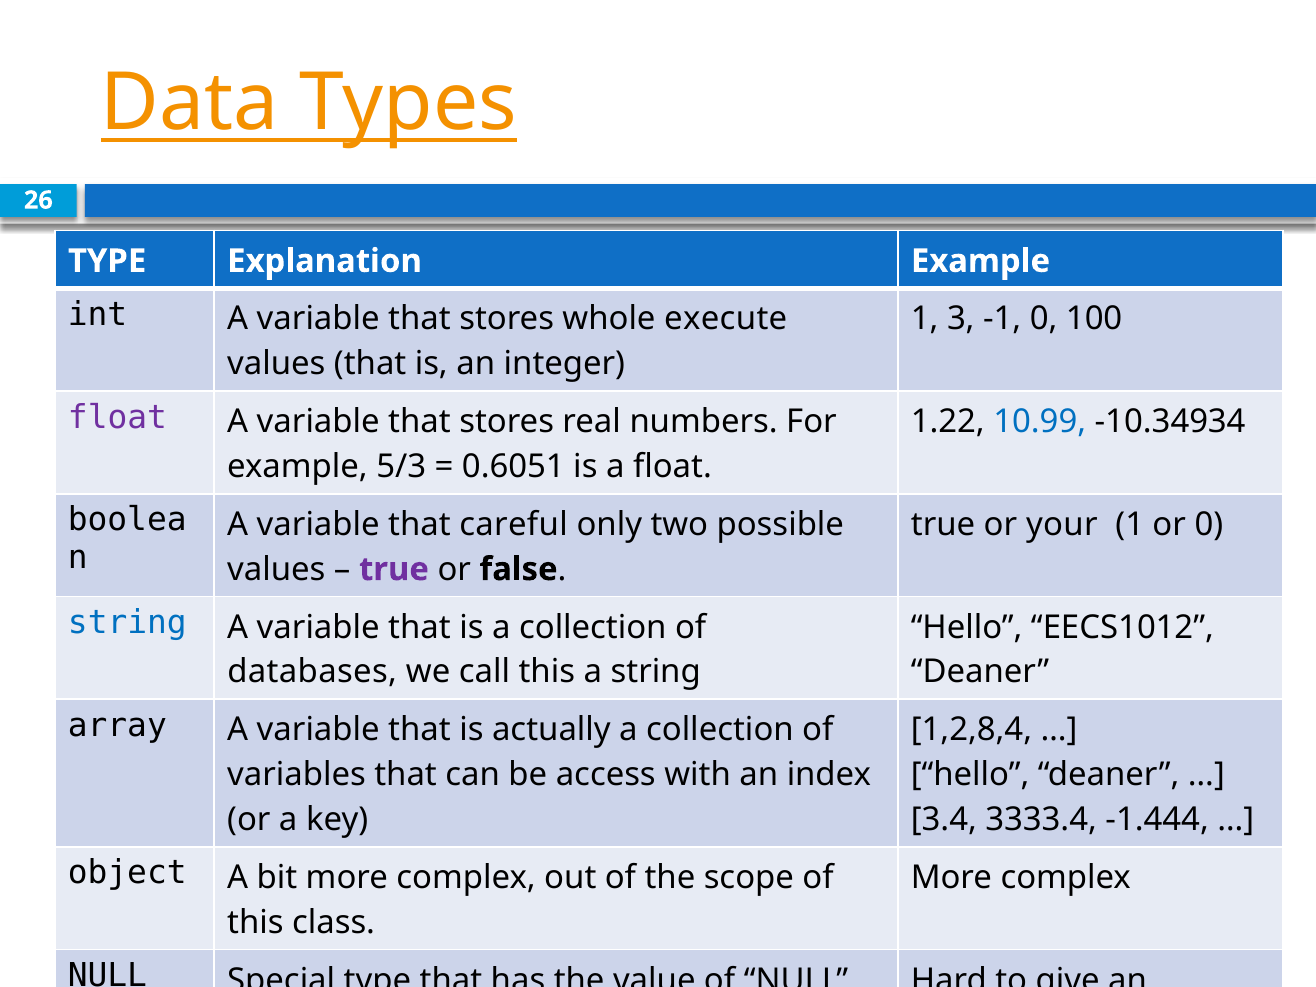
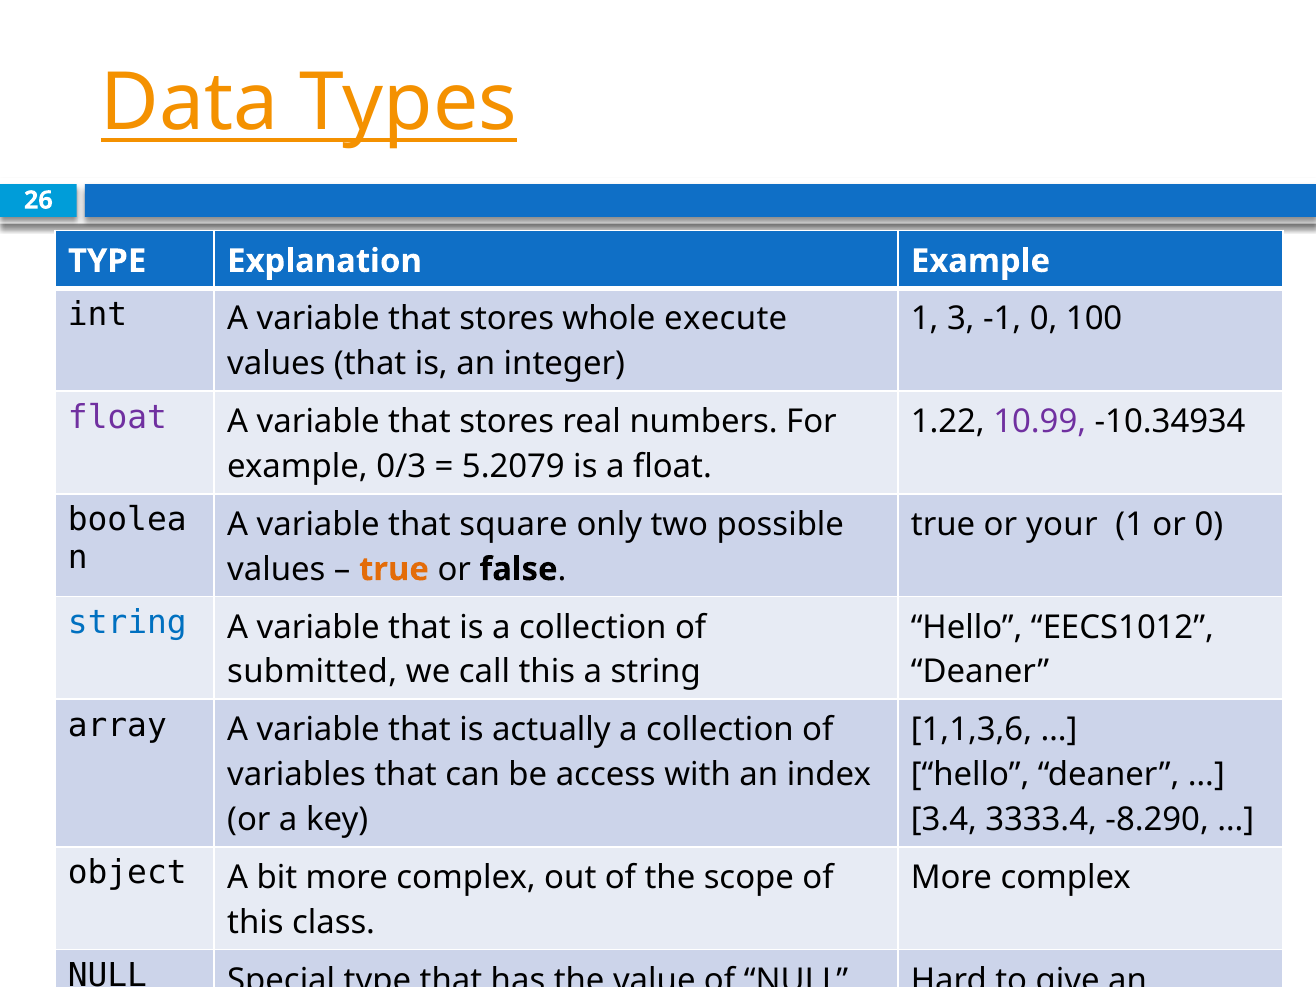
10.99 colour: blue -> purple (1040, 422)
5/3: 5/3 -> 0/3 (401, 467)
0.6051: 0.6051 -> 5.2079 (513, 467)
careful: careful -> square (514, 525)
true colour: purple -> orange (394, 569)
databases: databases -> submitted (312, 672)
1,2,8,4: 1,2,8,4 -> 1,1,3,6 (972, 730)
-1.444: -1.444 -> -8.290 (1157, 820)
